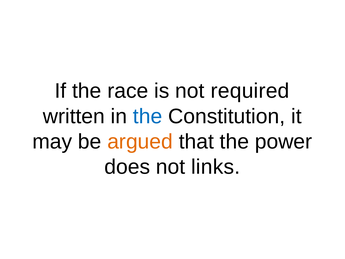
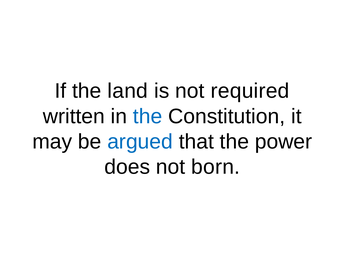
race: race -> land (128, 91)
argued colour: orange -> blue (140, 141)
links: links -> born (216, 167)
